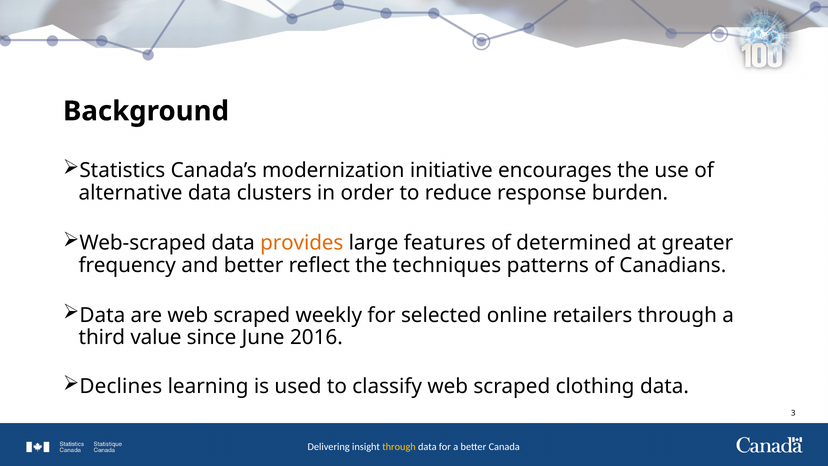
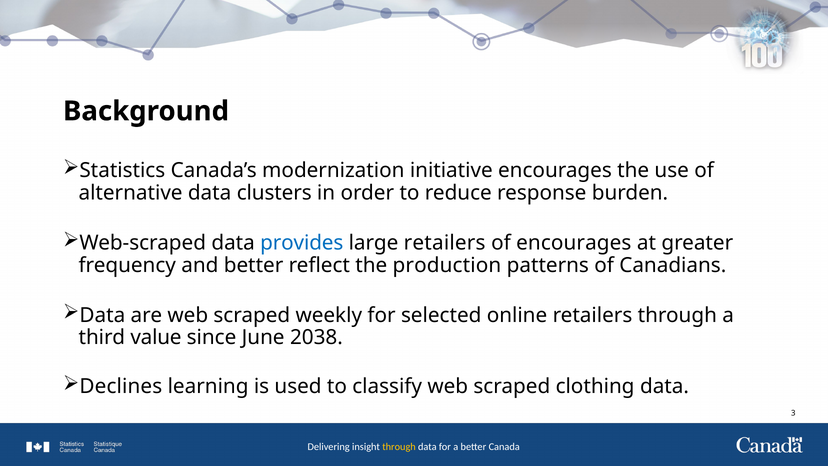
provides colour: orange -> blue (302, 243)
large features: features -> retailers (445, 243)
of determined: determined -> encourages (574, 243)
techniques: techniques -> production (447, 265)
2016: 2016 -> 2038 (316, 337)
